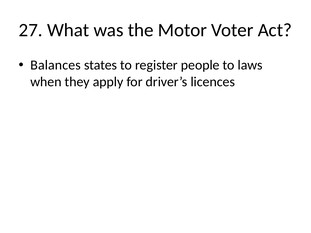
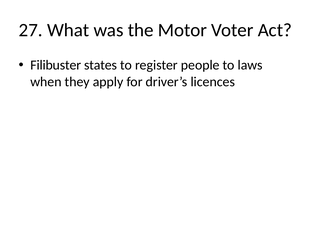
Balances: Balances -> Filibuster (56, 65)
